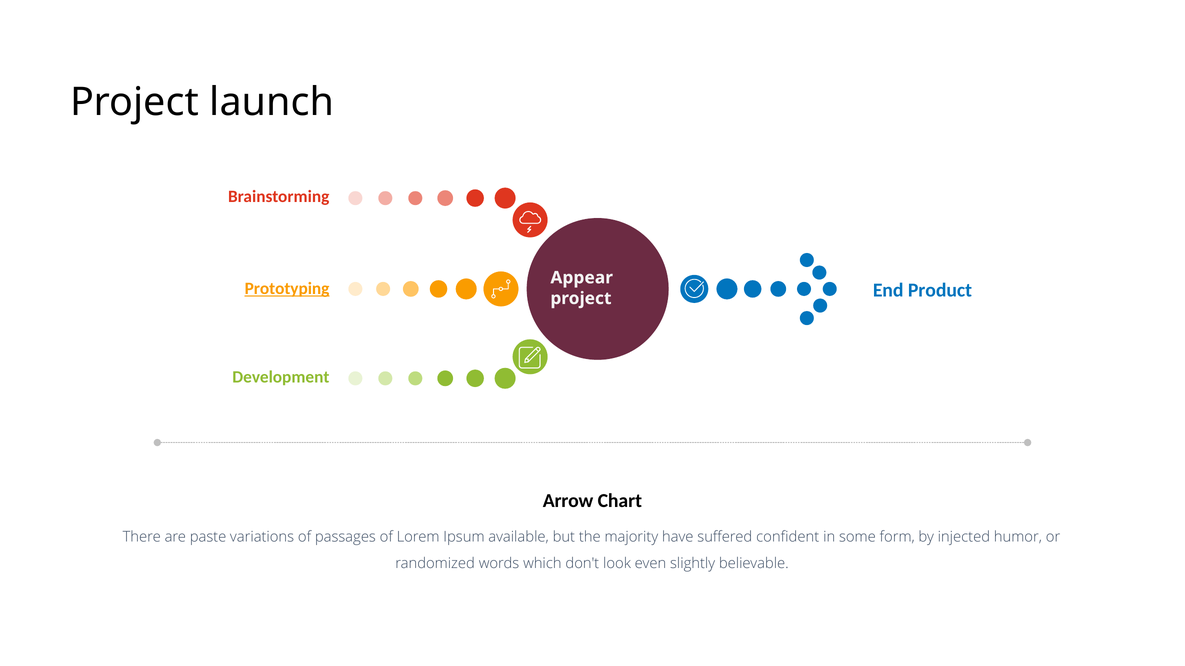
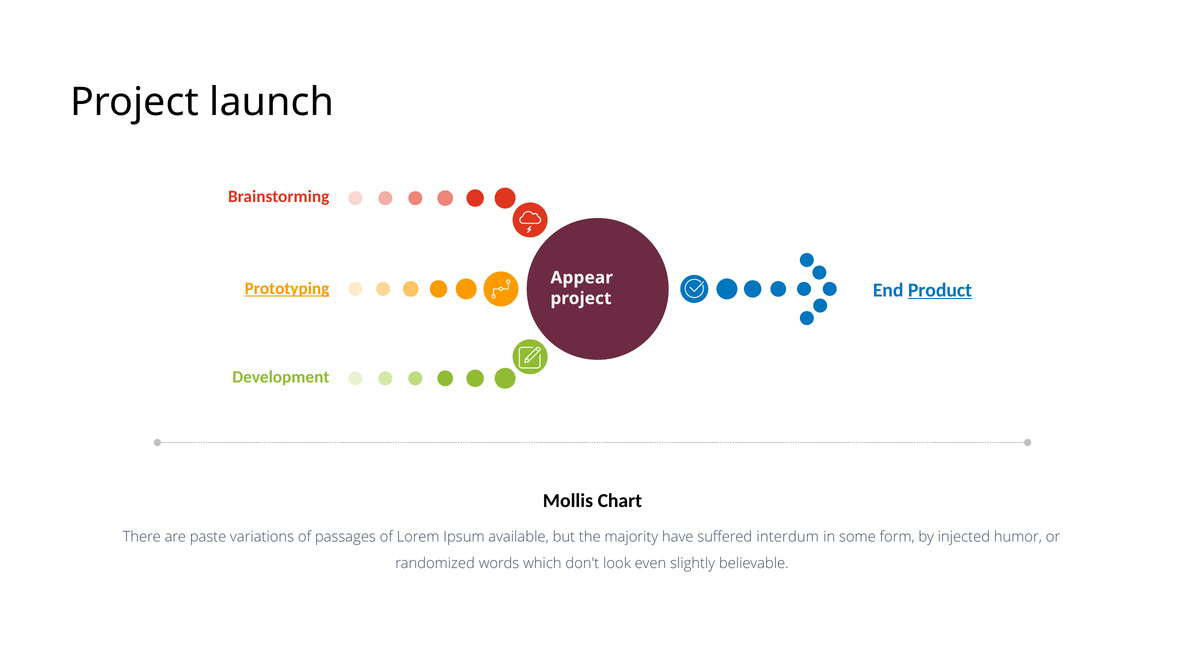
Product underline: none -> present (940, 290)
Arrow: Arrow -> Mollis (568, 501)
confident: confident -> interdum (788, 537)
